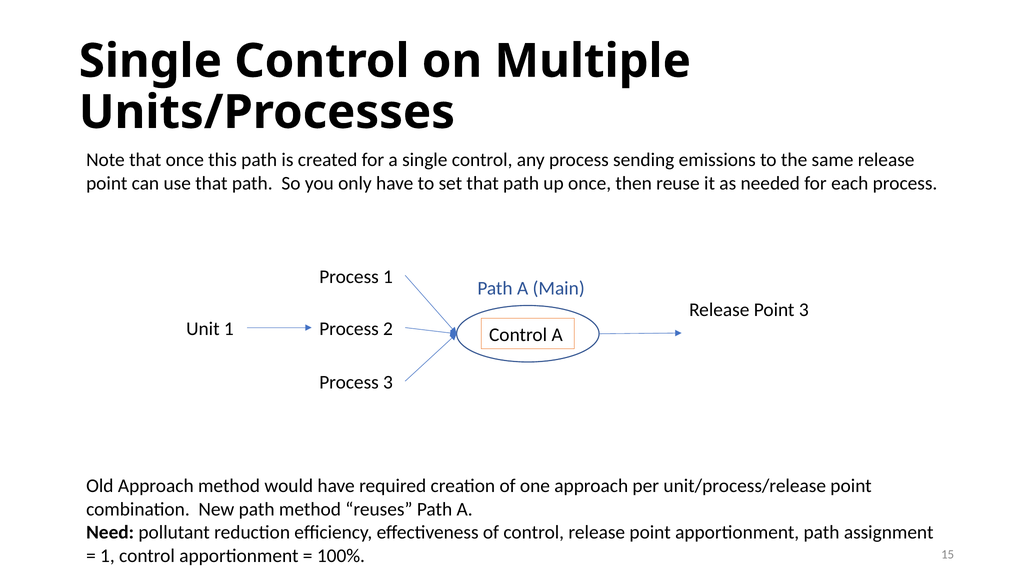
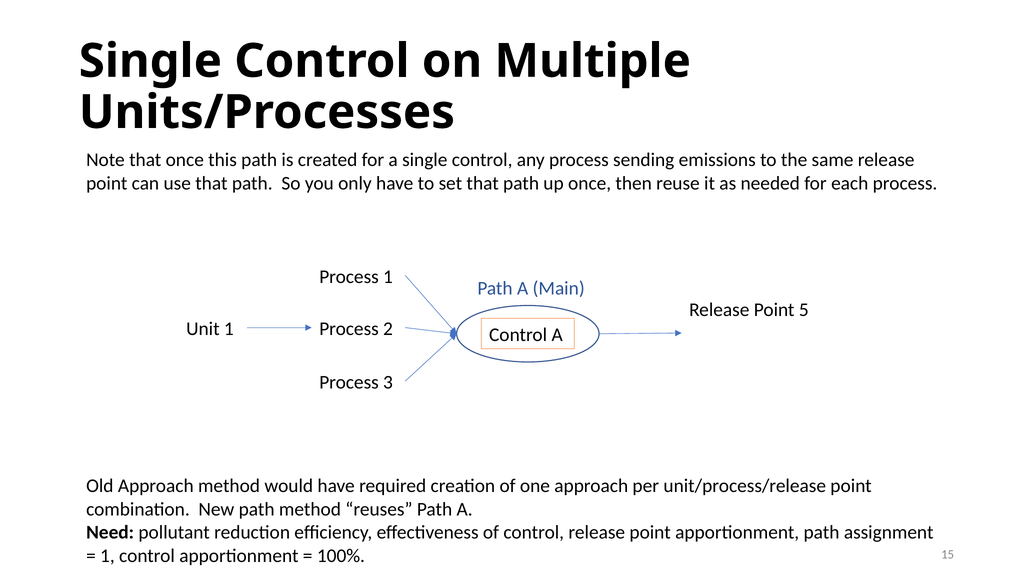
Point 3: 3 -> 5 (804, 310)
